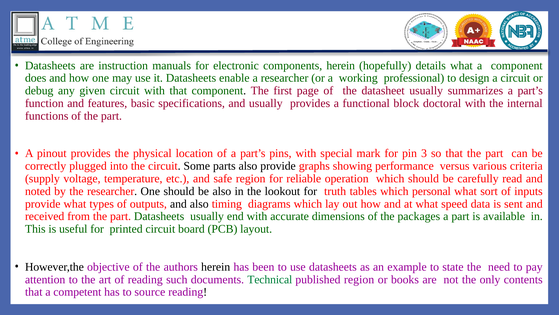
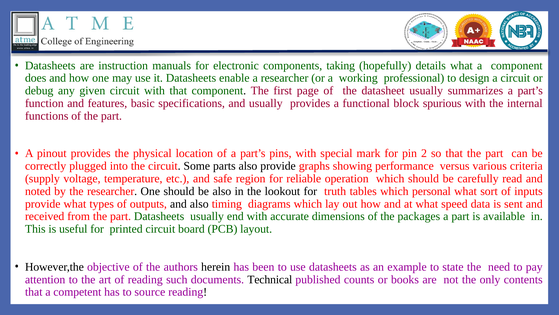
components herein: herein -> taking (341, 65)
doctoral: doctoral -> spurious (442, 103)
3: 3 -> 2 (424, 153)
Technical colour: green -> black (270, 279)
published region: region -> counts (359, 279)
